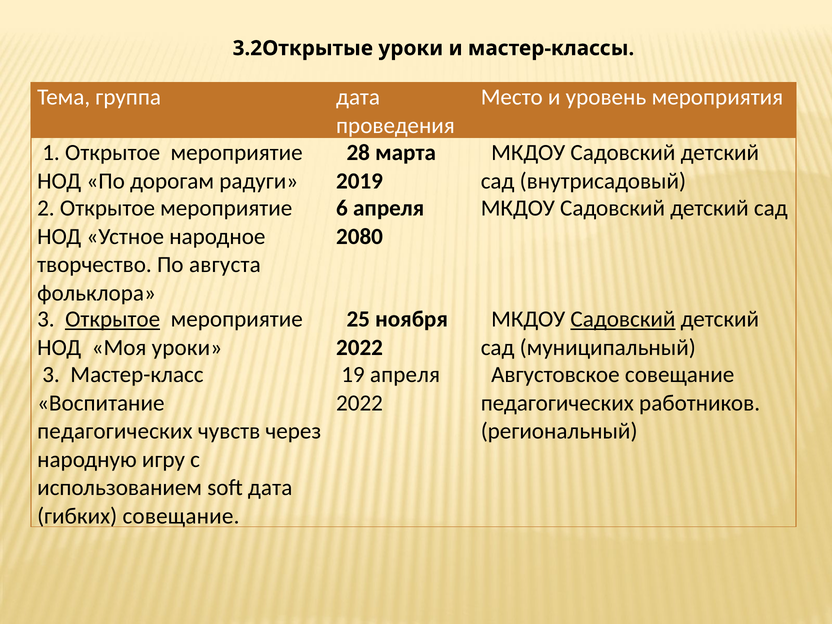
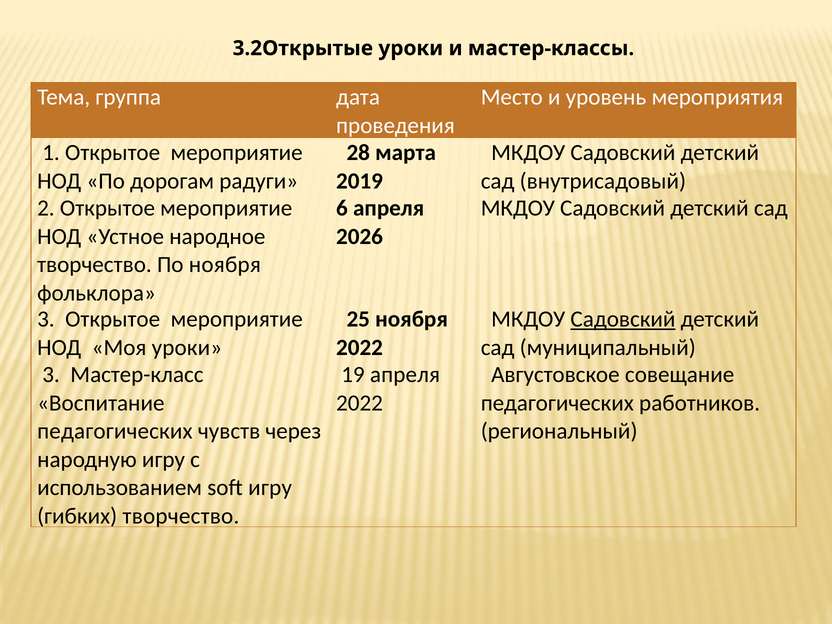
2080: 2080 -> 2026 (360, 236)
По августа: августа -> ноября (225, 265)
Открытое underline: present -> none (113, 319)
soft дата: дата -> игру (270, 488)
гибких совещание: совещание -> творчество (181, 516)
